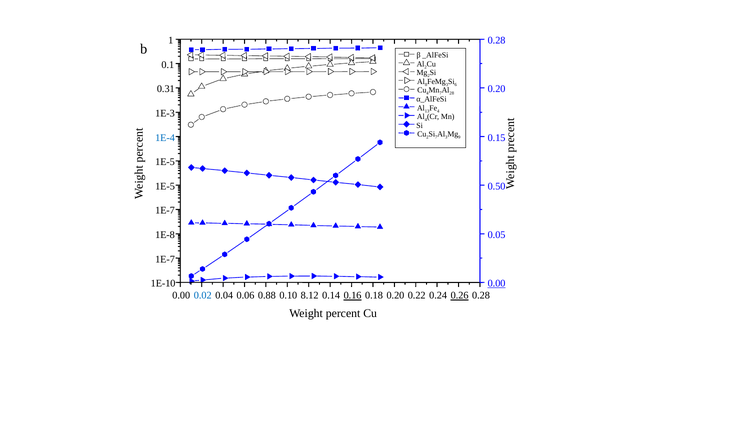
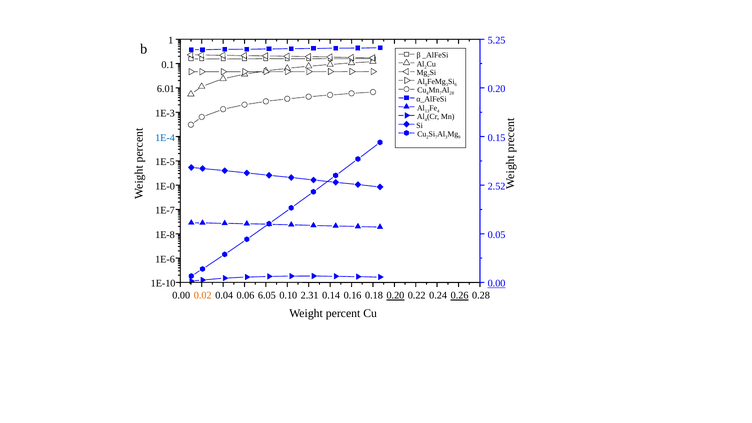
0.28: 0.28 -> 5.25 (497, 40)
0.31: 0.31 -> 6.01 (166, 89)
1E-5: 1E-5 -> 1E-0 (165, 186)
0.50: 0.50 -> 2.52 (497, 186)
1E-7: 1E-7 -> 1E-6 (165, 259)
0.02 colour: blue -> orange (203, 296)
0.88: 0.88 -> 6.05 (267, 296)
8.12: 8.12 -> 2.31 (310, 296)
0.16 underline: present -> none (353, 296)
0.20 underline: none -> present (395, 296)
